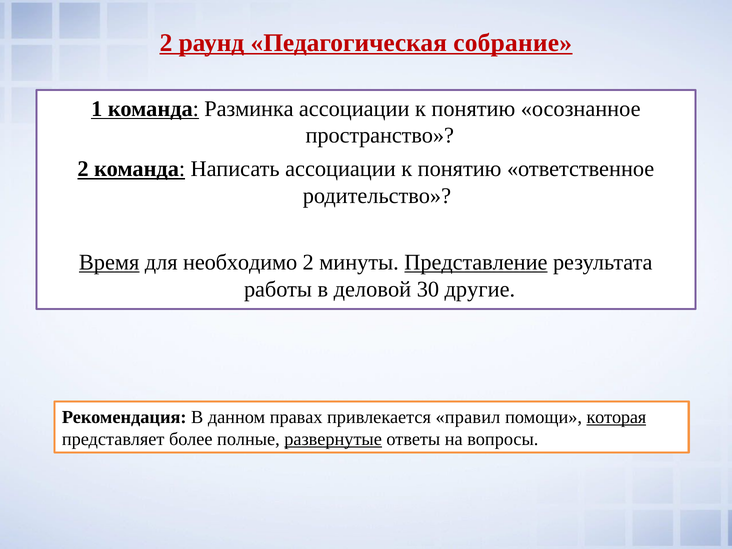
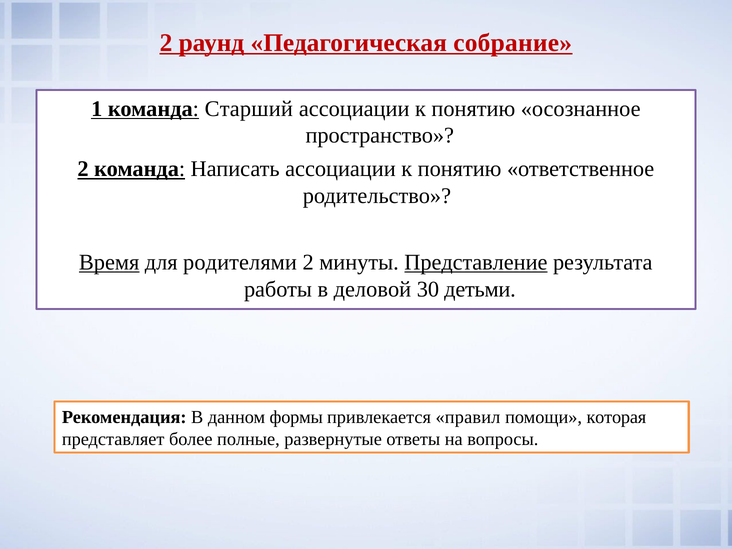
Разминка: Разминка -> Старший (249, 109)
необходимо: необходимо -> родителями (240, 262)
другие: другие -> детьми (480, 289)
правах: правах -> формы (296, 417)
которая underline: present -> none (616, 417)
развернутые underline: present -> none (333, 439)
